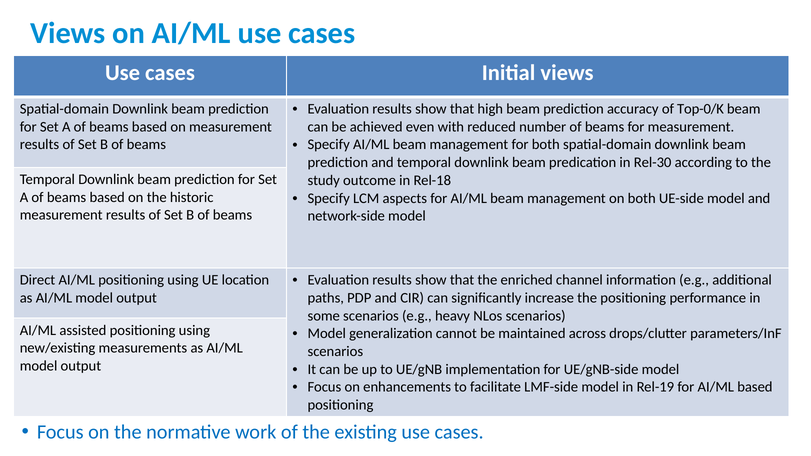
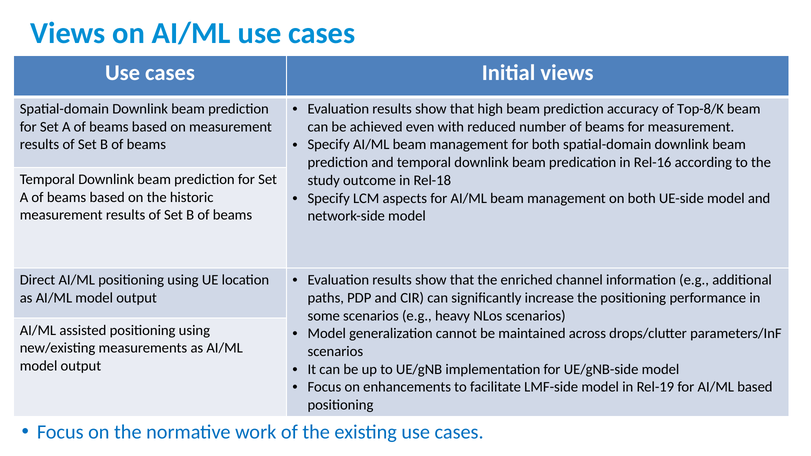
Top-0/K: Top-0/K -> Top-8/K (701, 109)
Rel-30: Rel-30 -> Rel-16 (653, 163)
